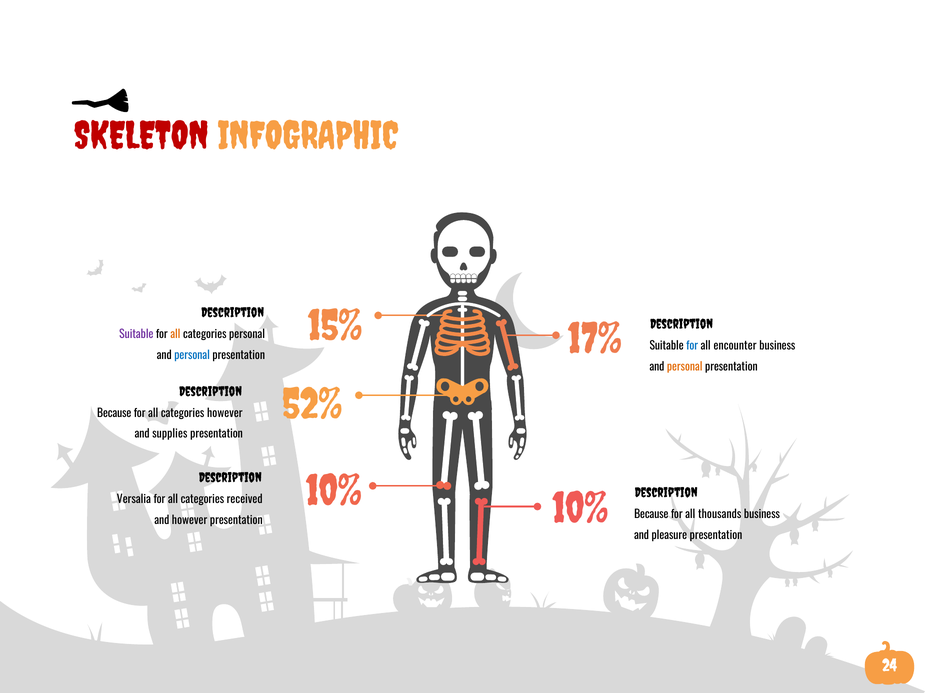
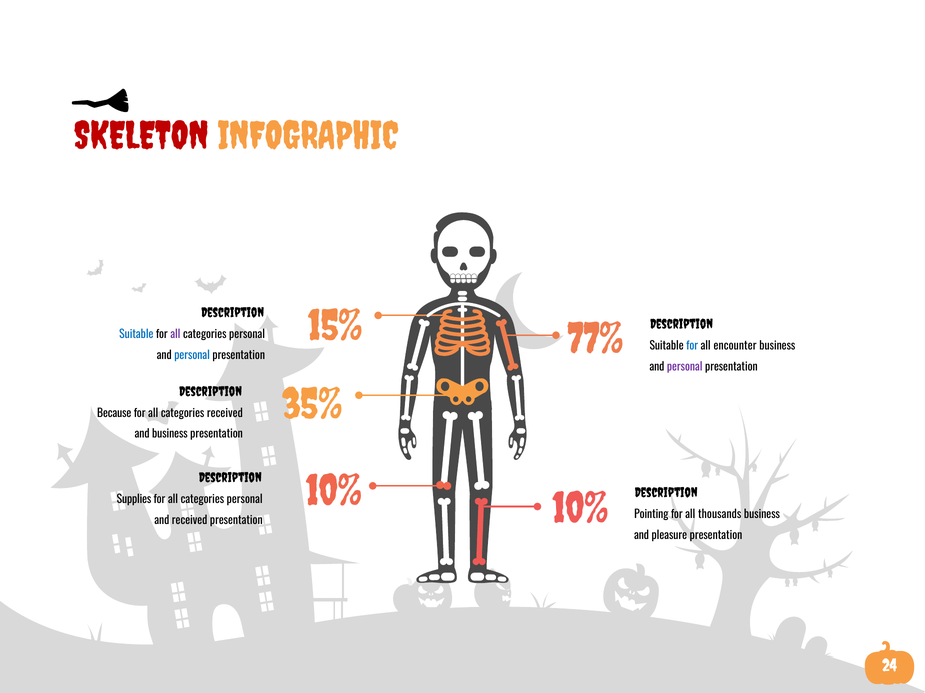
17%: 17% -> 77% (595, 339)
Suitable colour: purple -> blue (136, 335)
all colour: orange -> purple (175, 335)
personal colour: orange -> purple (685, 367)
52%: 52% -> 35% (312, 405)
categories however: however -> received (225, 414)
and supplies: supplies -> business (170, 435)
Versalia: Versalia -> Supplies (134, 500)
received: received -> personal (245, 500)
Because: Because -> Pointing (651, 515)
and however: however -> received (190, 521)
